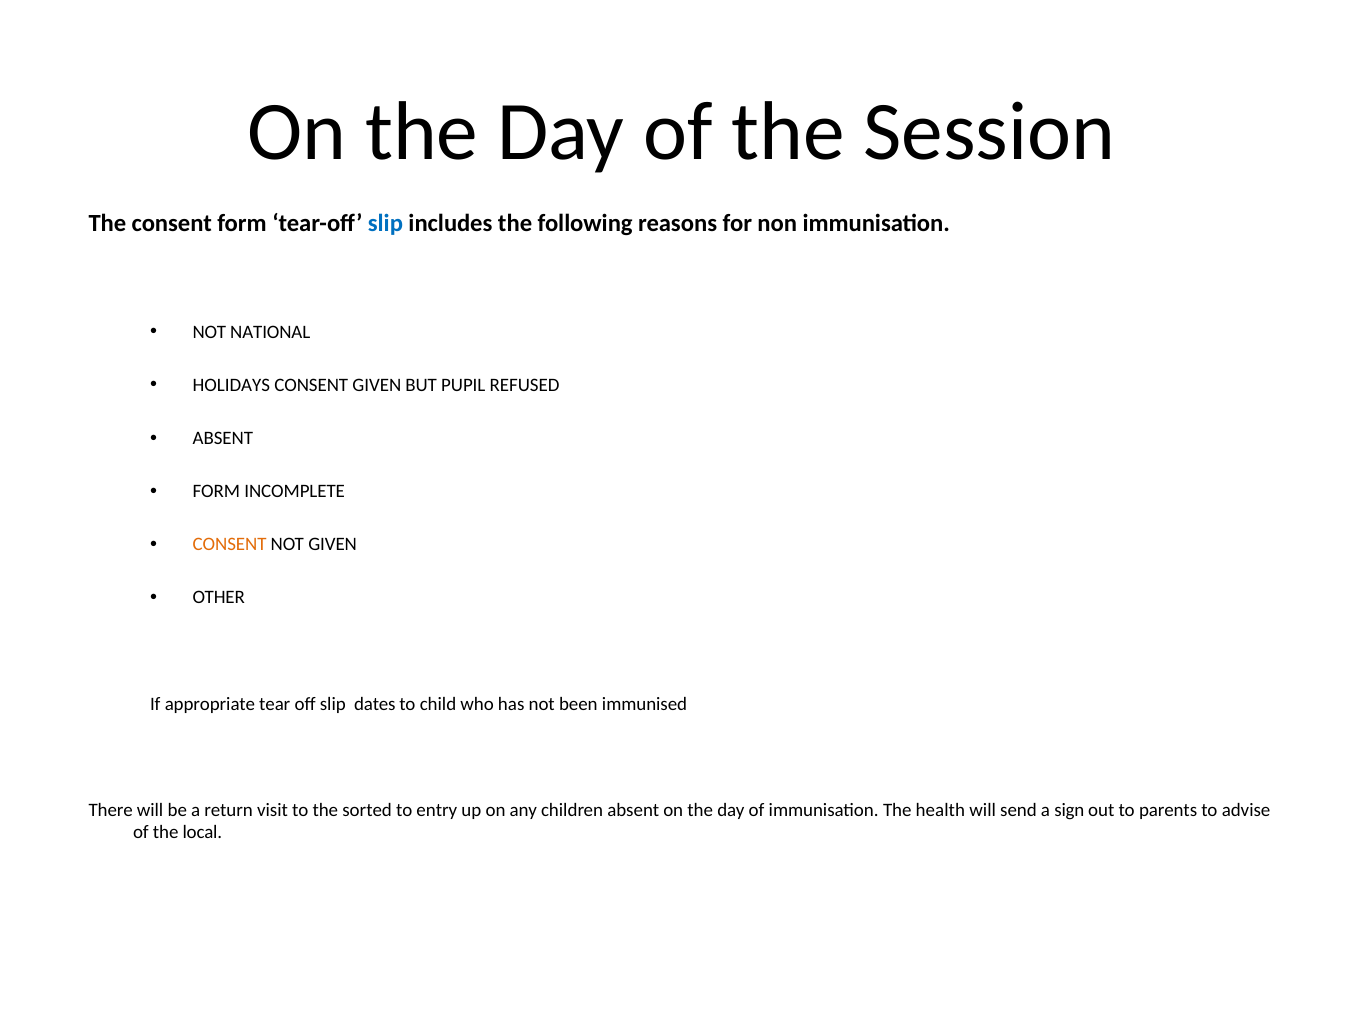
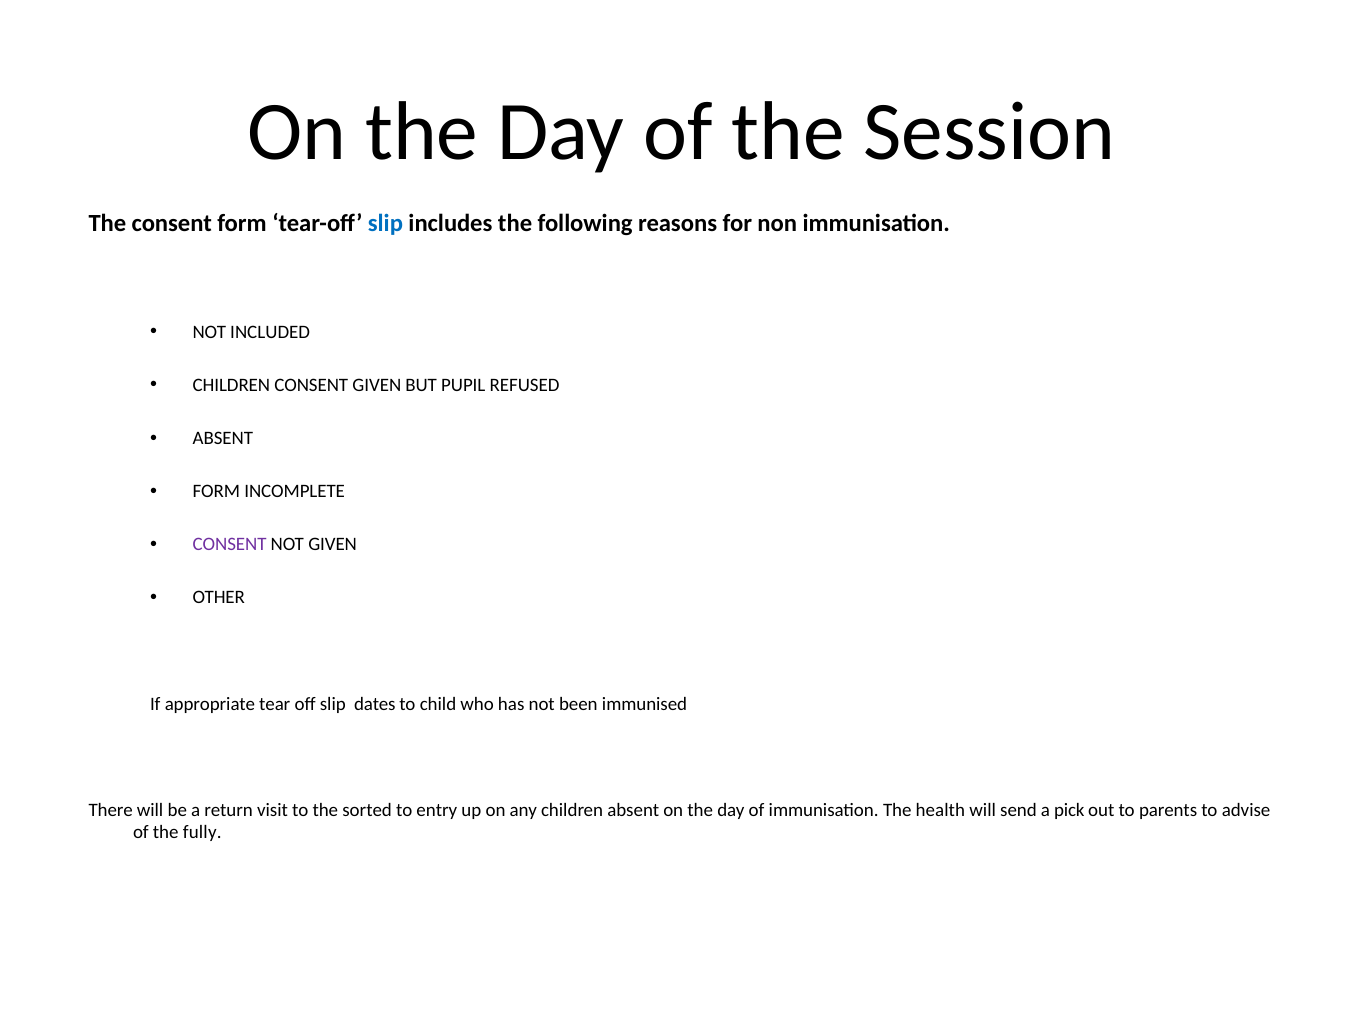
NATIONAL: NATIONAL -> INCLUDED (270, 332)
HOLIDAYS: HOLIDAYS -> CHILDREN (231, 385)
CONSENT colour: orange -> purple (230, 545)
sign: sign -> pick (1069, 810)
local: local -> fully (202, 833)
